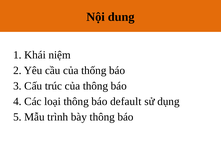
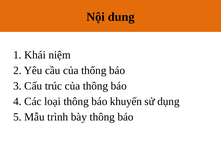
default: default -> khuyến (126, 101)
